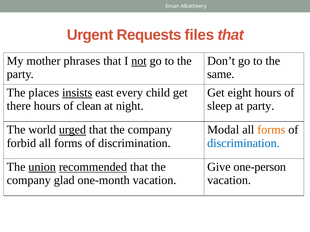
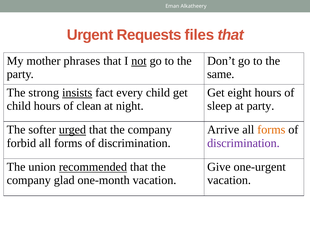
places: places -> strong (44, 93)
east: east -> fact (104, 93)
there: there -> child (19, 106)
world: world -> softer (42, 130)
Modal: Modal -> Arrive (223, 130)
discrimination colour: blue -> purple (243, 143)
union underline: present -> none (42, 167)
one-person: one-person -> one-urgent (260, 167)
